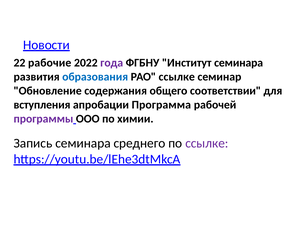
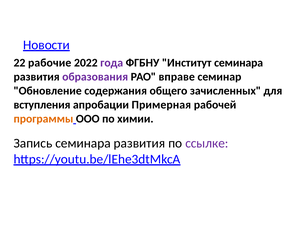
образования colour: blue -> purple (95, 77)
РАО ссылке: ссылке -> вправе (177, 77)
соответствии: соответствии -> зачисленных (225, 91)
Программа: Программа -> Примерная (161, 105)
программы colour: purple -> orange (43, 119)
Запись семинара среднего: среднего -> развития (139, 143)
